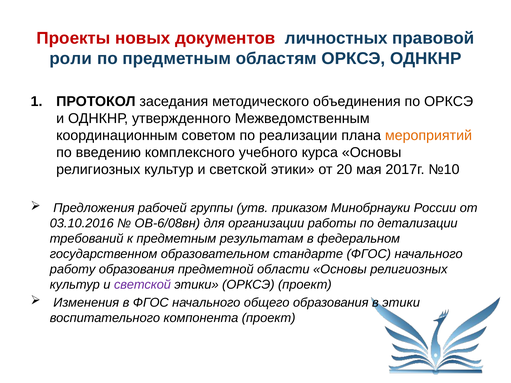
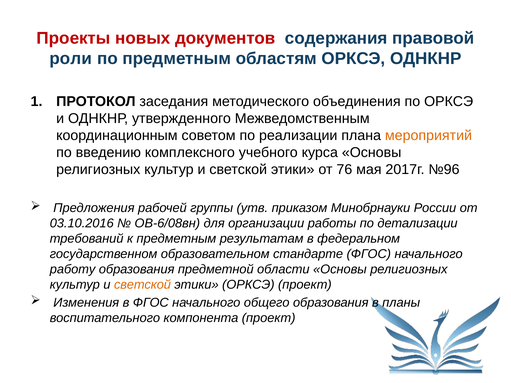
личностных: личностных -> содержания (336, 38)
20: 20 -> 76 (344, 170)
№10: №10 -> №96 (444, 170)
светской colour: purple -> orange (142, 285)
в этики: этики -> планы (401, 303)
